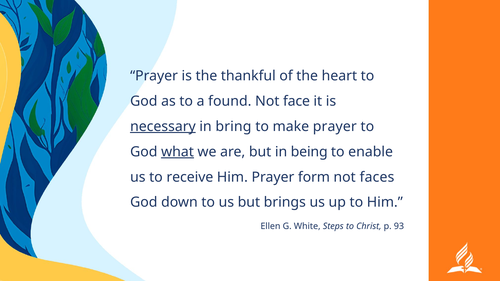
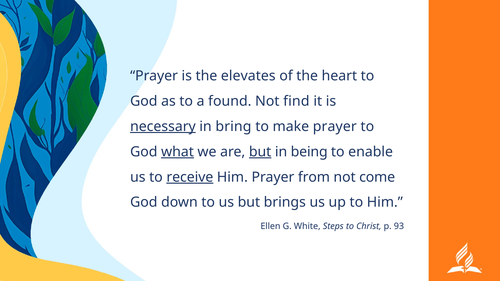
thankful: thankful -> elevates (248, 76)
face: face -> find (296, 101)
but underline: none -> present (260, 152)
receive underline: none -> present (190, 177)
form: form -> from (314, 177)
faces: faces -> come (377, 177)
